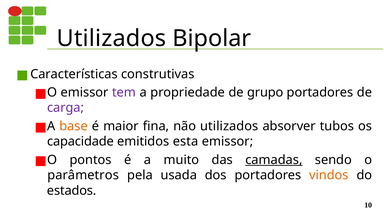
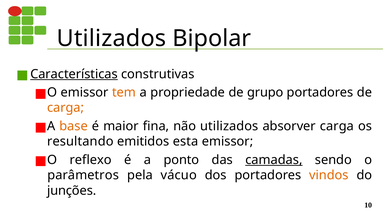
Características underline: none -> present (74, 74)
tem colour: purple -> orange (124, 92)
carga colour: purple -> orange (66, 108)
absorver tubos: tubos -> carga (337, 126)
capacidade: capacidade -> resultando (80, 141)
pontos: pontos -> reflexo (91, 160)
muito: muito -> ponto (181, 160)
usada: usada -> vácuo (179, 175)
estados: estados -> junções (72, 191)
